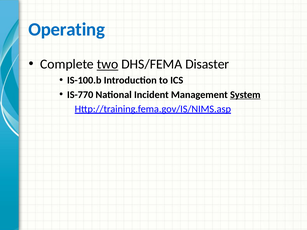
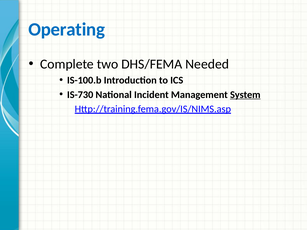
two underline: present -> none (108, 64)
Disaster: Disaster -> Needed (207, 64)
IS-770: IS-770 -> IS-730 (80, 95)
